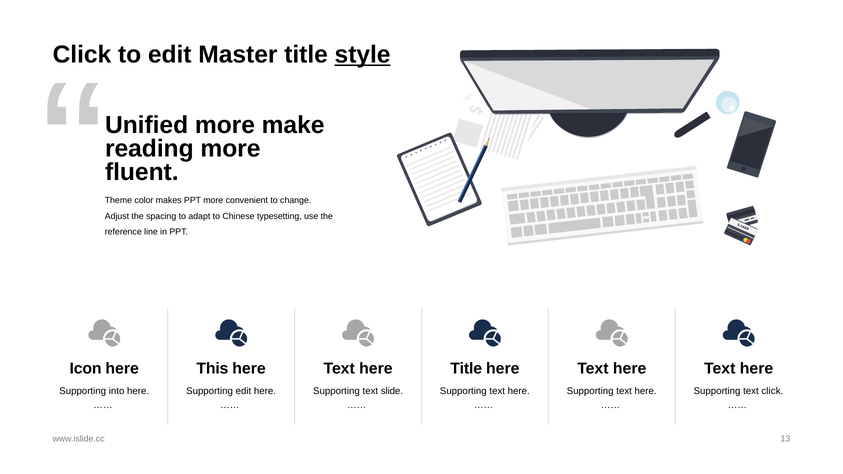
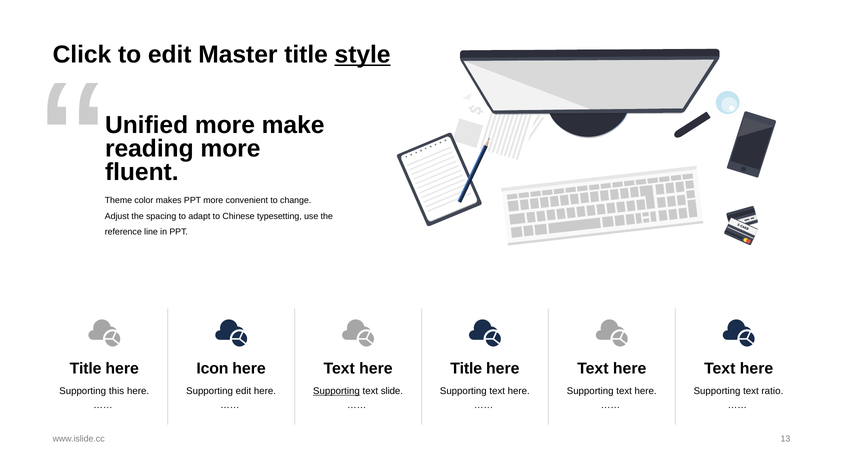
Icon: Icon -> Title (86, 369)
This: This -> Icon (212, 369)
into: into -> this (117, 391)
Supporting underline: none -> present (336, 391)
text click: click -> ratio (772, 391)
